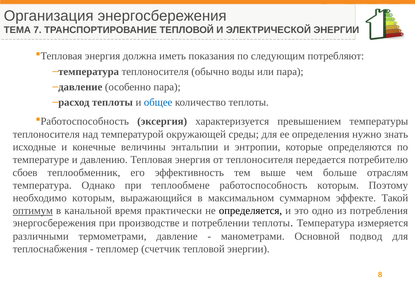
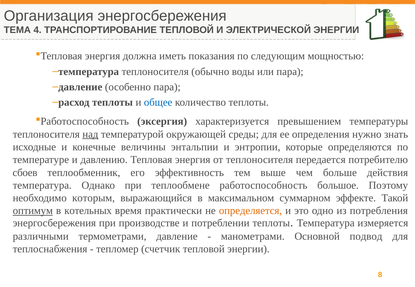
7: 7 -> 4 (38, 30)
потребляют: потребляют -> мощностью (336, 56)
над underline: none -> present (90, 134)
отраслям: отраслям -> действия (388, 173)
работоспособность которым: которым -> большое (338, 185)
канальной: канальной -> котельных (88, 211)
определяется colour: black -> orange (251, 211)
